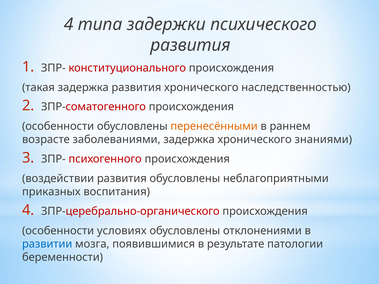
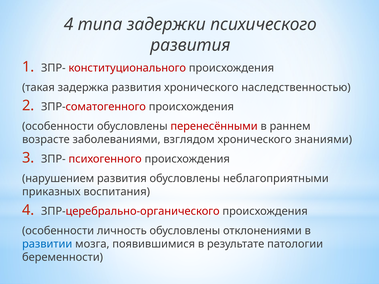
перенесёнными colour: orange -> red (214, 126)
заболеваниями задержка: задержка -> взглядом (189, 140)
воздействии: воздействии -> нарушением (58, 179)
условиях: условиях -> личность (122, 231)
